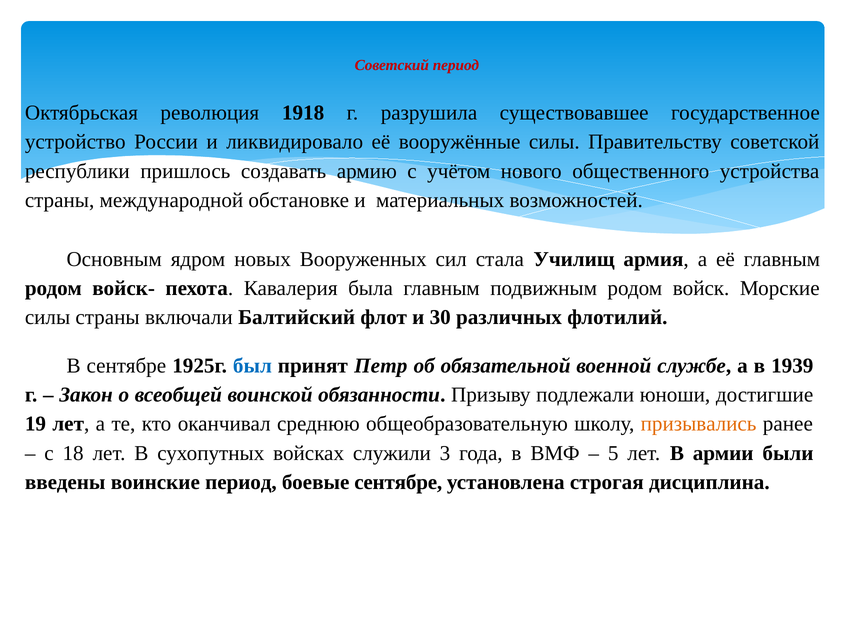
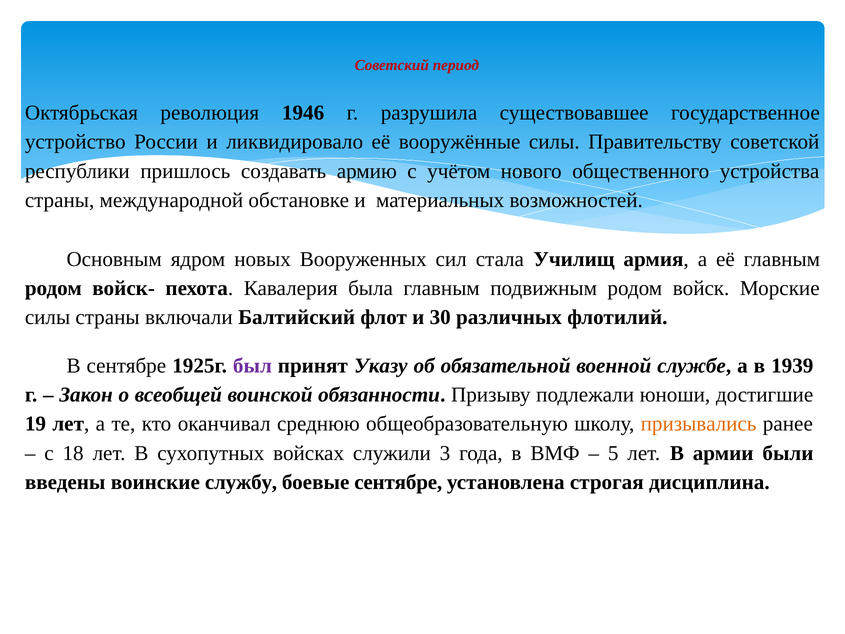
1918: 1918 -> 1946 (303, 113)
был colour: blue -> purple (252, 366)
Петр: Петр -> Указу (381, 366)
воинские период: период -> службу (241, 482)
